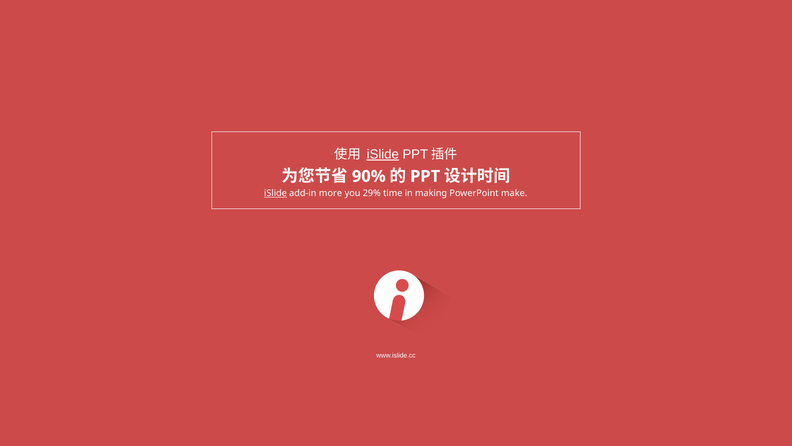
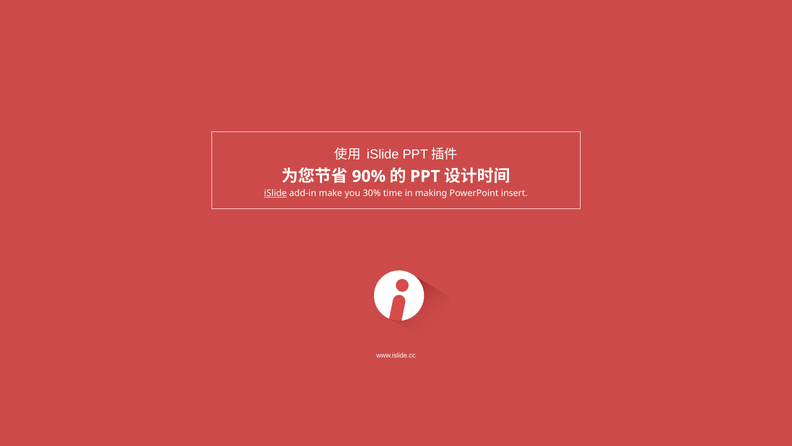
iSlide underline: present -> none (383, 154)
more: more -> make (331, 193)
29%: 29% -> 30% (372, 193)
make: make -> insert (514, 193)
